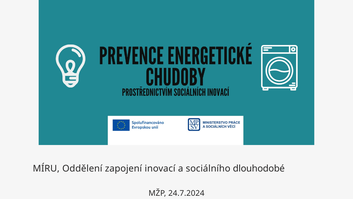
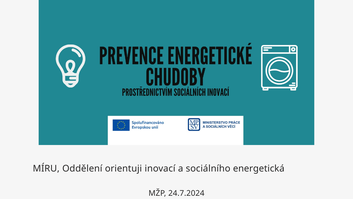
zapojení: zapojení -> orientuji (123, 168)
dlouhodobé: dlouhodobé -> energetická (259, 168)
